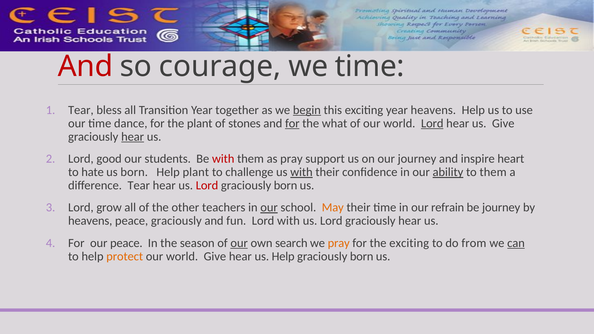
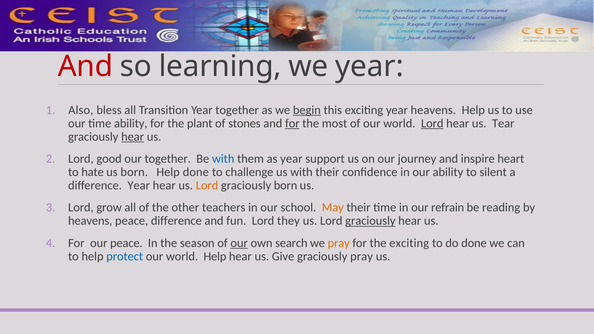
courage: courage -> learning (220, 67)
we time: time -> year (369, 67)
Tear: Tear -> Also (81, 110)
time dance: dance -> ability (131, 123)
what: what -> most (335, 123)
us Give: Give -> Tear (503, 123)
our students: students -> together (168, 159)
with colour: red -> blue (223, 159)
as pray: pray -> year (291, 159)
Help plant: plant -> done (196, 172)
with underline: present -> none (301, 172)
ability underline: present -> none (448, 172)
to them: them -> silent (493, 172)
difference Tear: Tear -> Year (139, 186)
Lord colour: red -> orange (207, 186)
our underline: present -> none (269, 208)
be journey: journey -> reading (501, 208)
peace graciously: graciously -> difference (176, 221)
Lord with: with -> they (288, 221)
graciously underline: none -> present (370, 221)
do from: from -> done (474, 243)
can underline: present -> none (516, 243)
protect colour: orange -> blue (125, 256)
world Give: Give -> Help (215, 256)
us Help: Help -> Give (283, 256)
born: born -> pray (362, 256)
